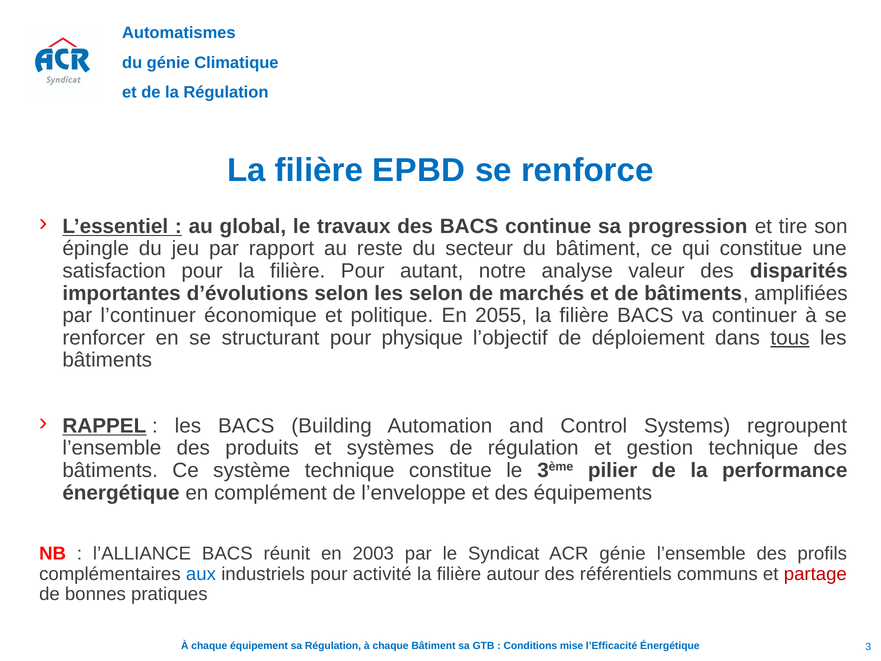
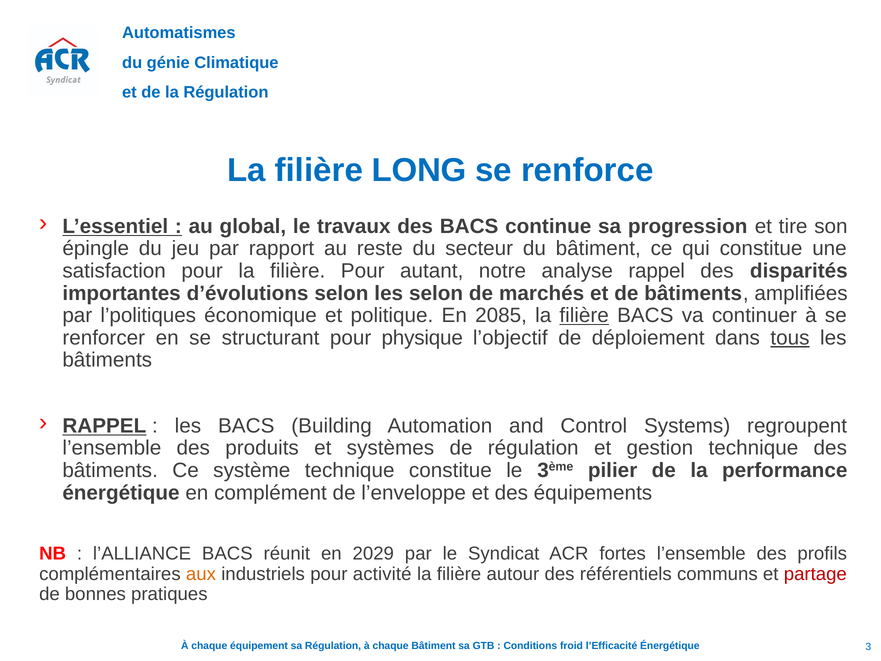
EPBD: EPBD -> LONG (419, 170)
analyse valeur: valeur -> rappel (657, 271)
l’continuer: l’continuer -> l’politiques (148, 316)
2055: 2055 -> 2085 (501, 316)
filière underline: none -> present (584, 316)
2003: 2003 -> 2029 (373, 554)
ACR génie: génie -> fortes (623, 554)
aux colour: blue -> orange (201, 574)
mise: mise -> froid (571, 646)
